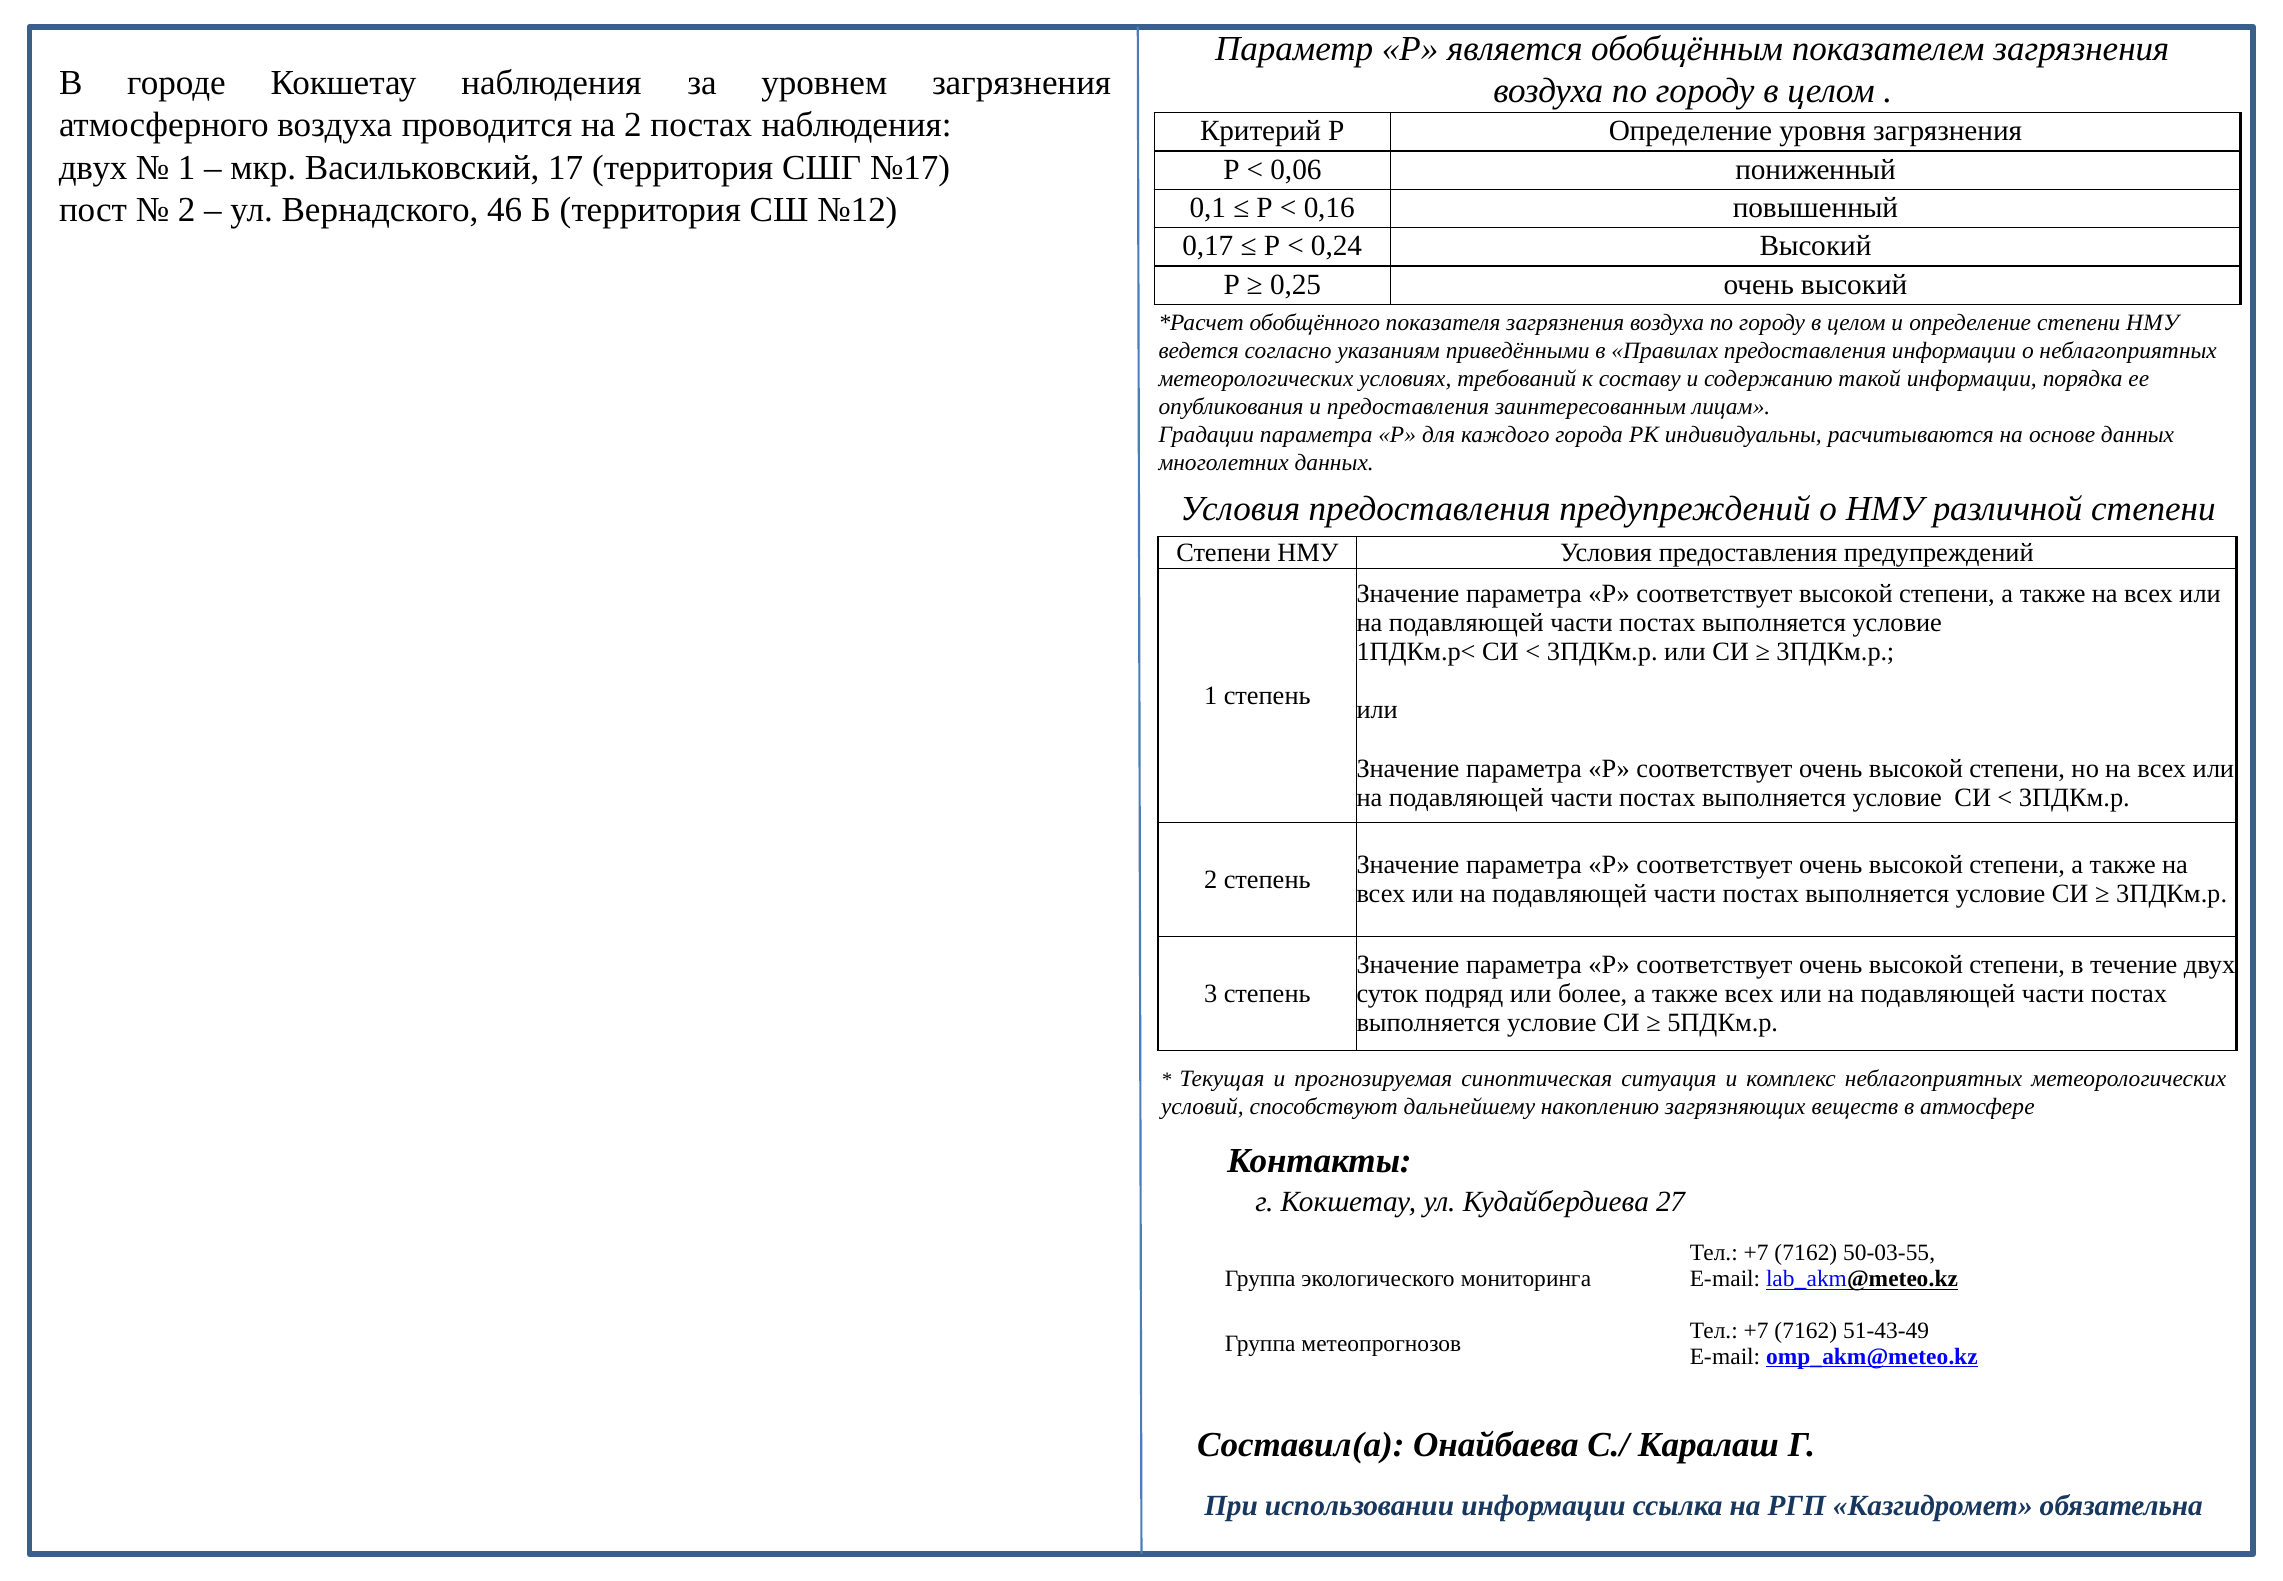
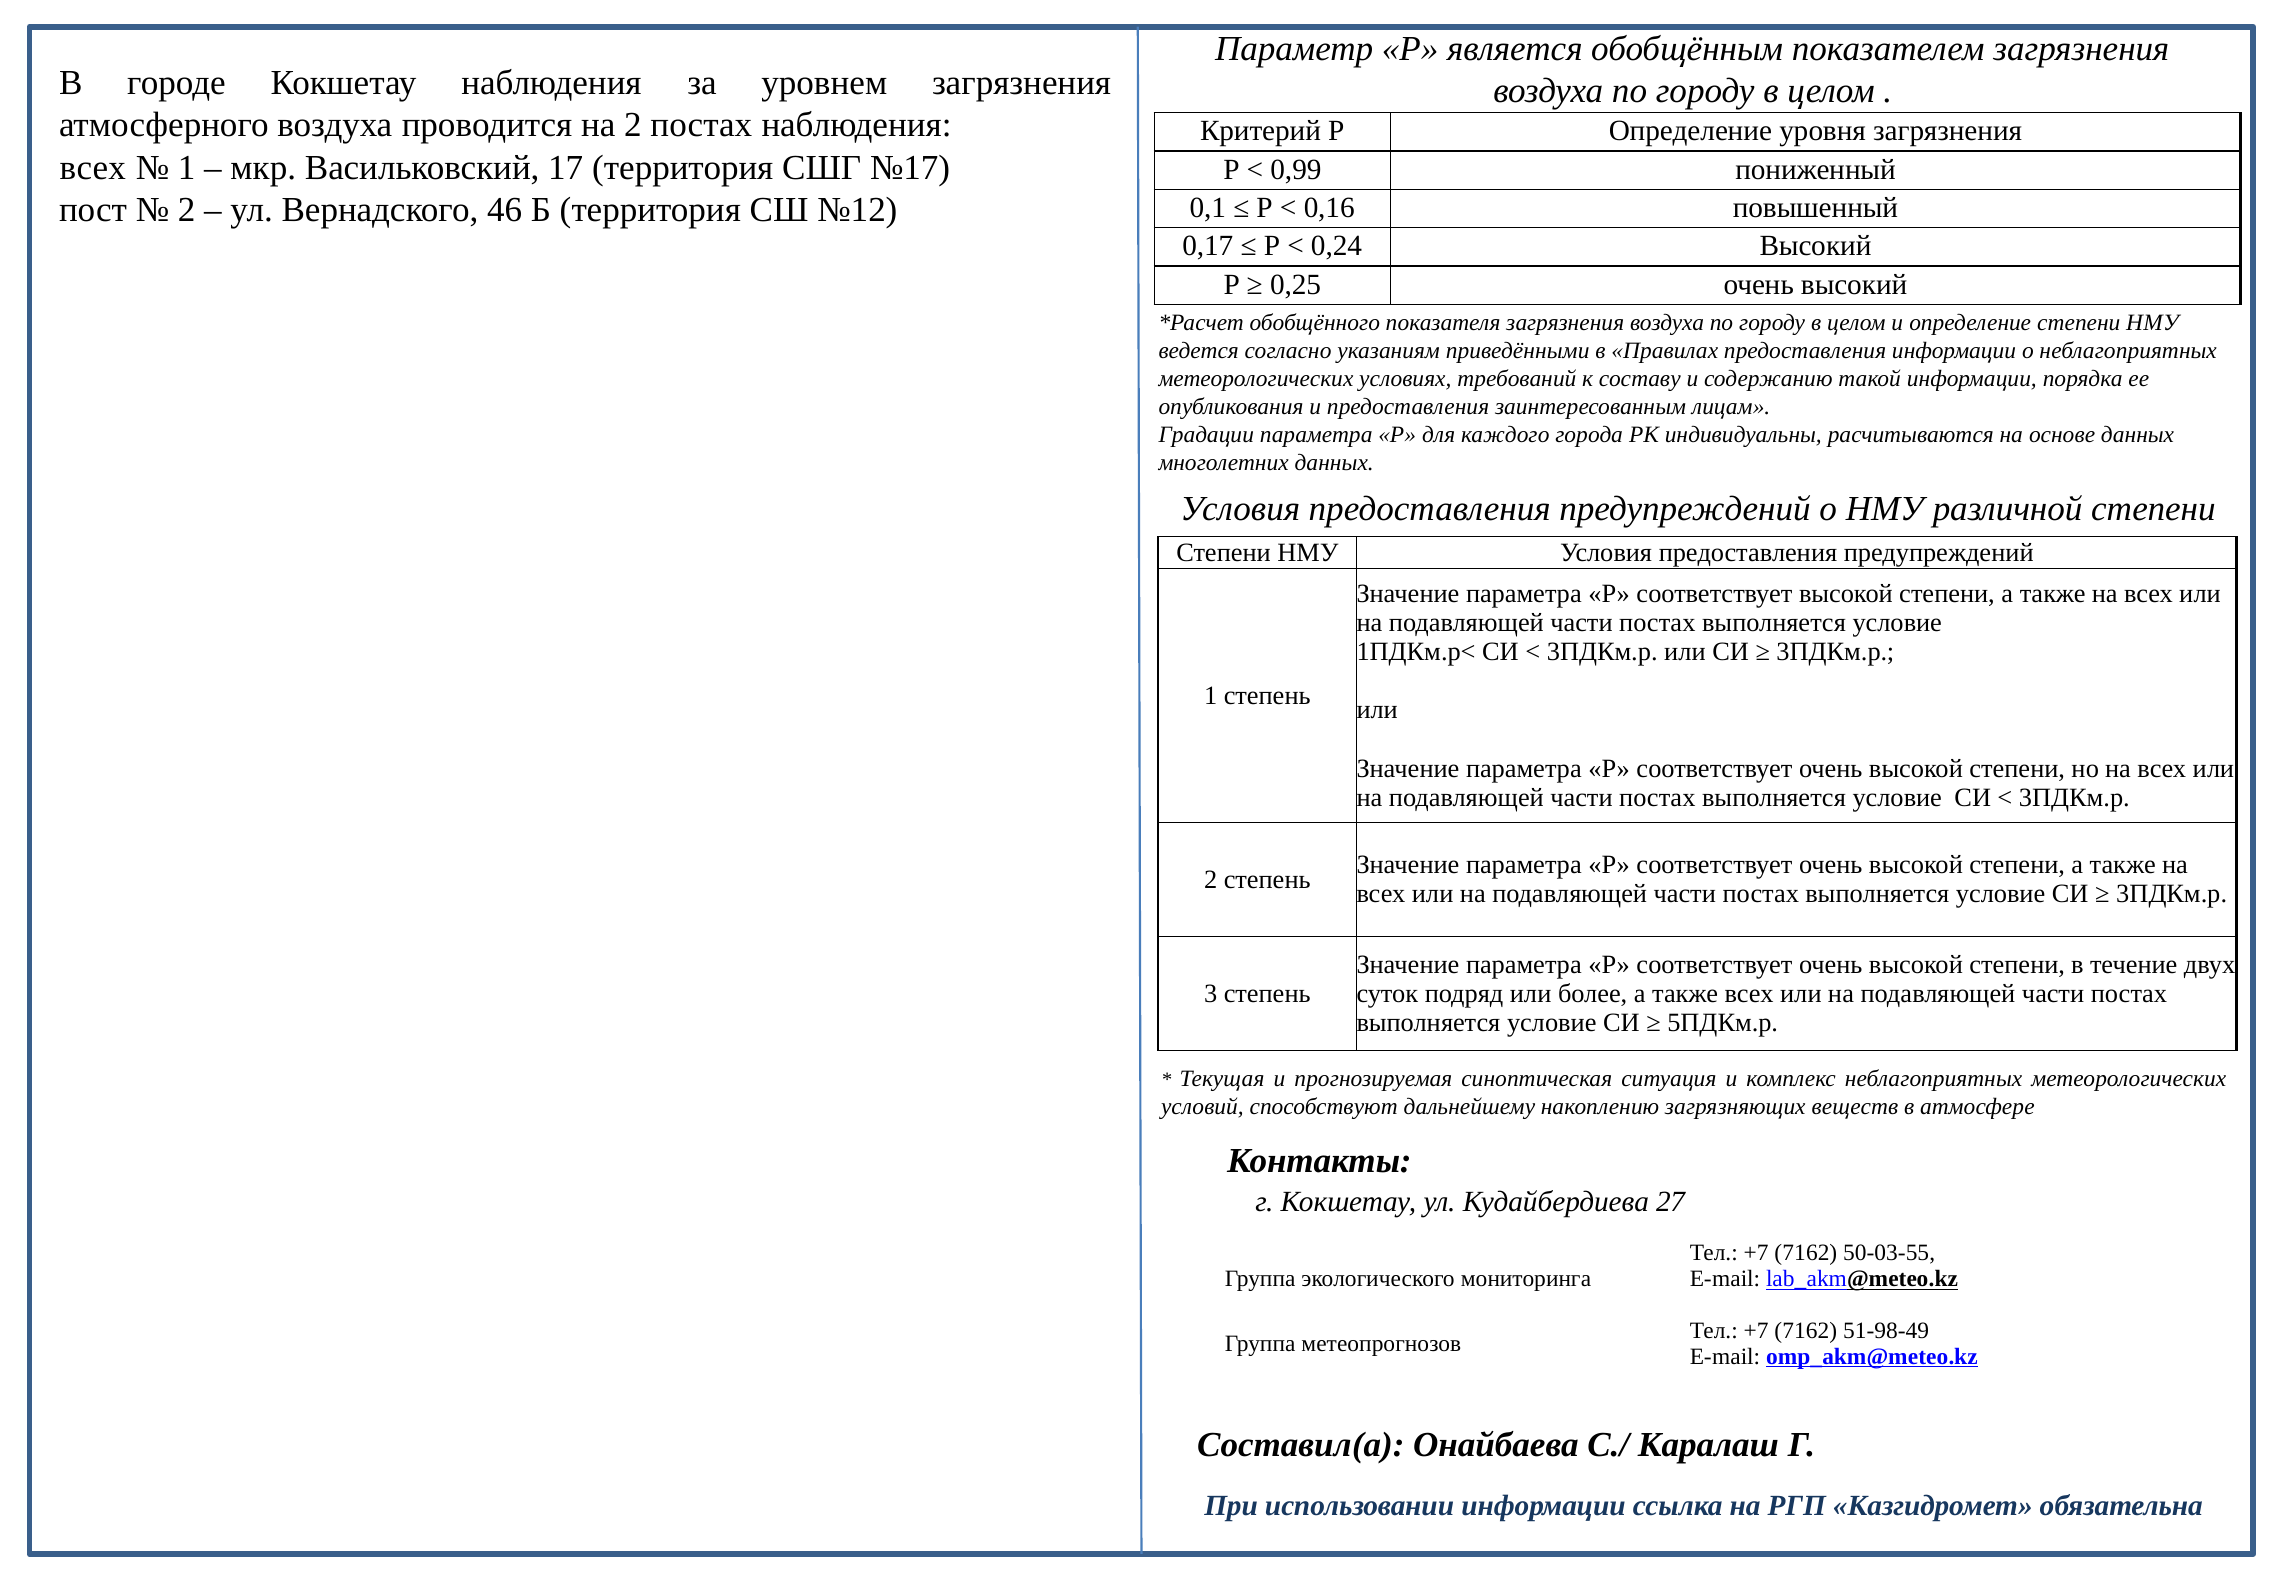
двух: двух -> всех (93, 167)
0,06: 0,06 -> 0,99 (1296, 170)
51-43-49: 51-43-49 -> 51-98-49 (1886, 1330)
